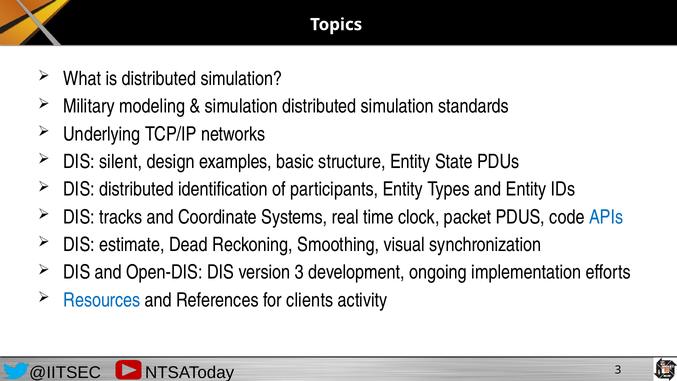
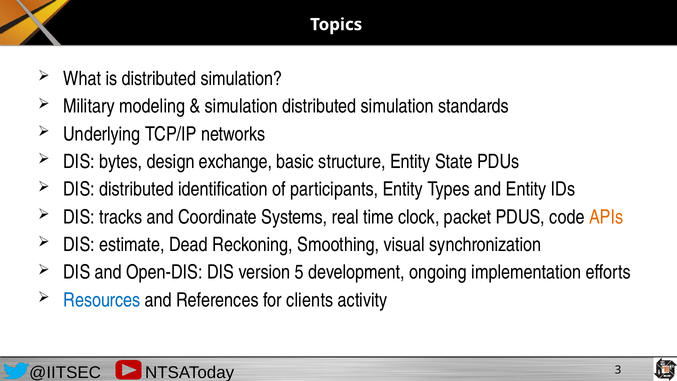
silent: silent -> bytes (121, 162)
examples: examples -> exchange (236, 162)
APIs colour: blue -> orange (606, 217)
version 3: 3 -> 5 (299, 272)
